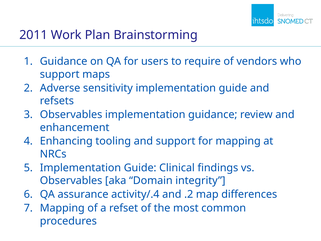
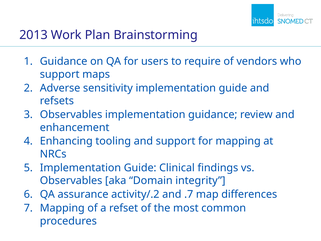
2011: 2011 -> 2013 (34, 35)
activity/.4: activity/.4 -> activity/.2 (135, 194)
.2: .2 -> .7 (189, 194)
